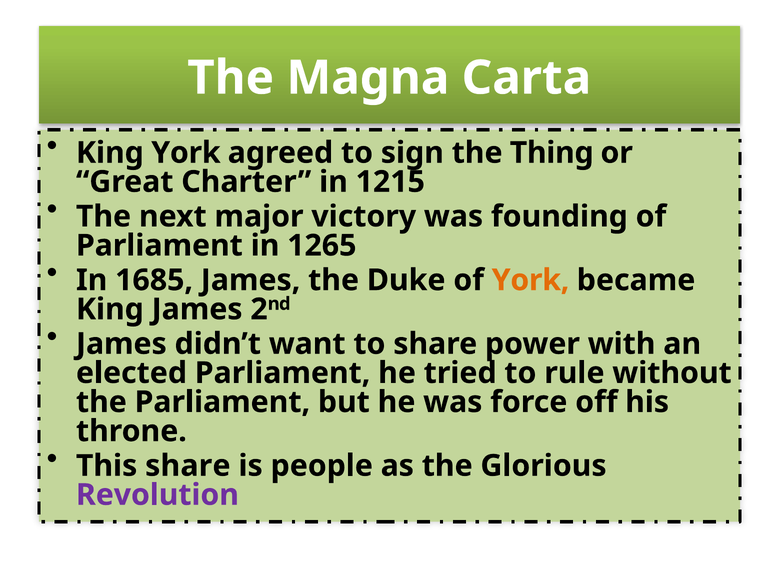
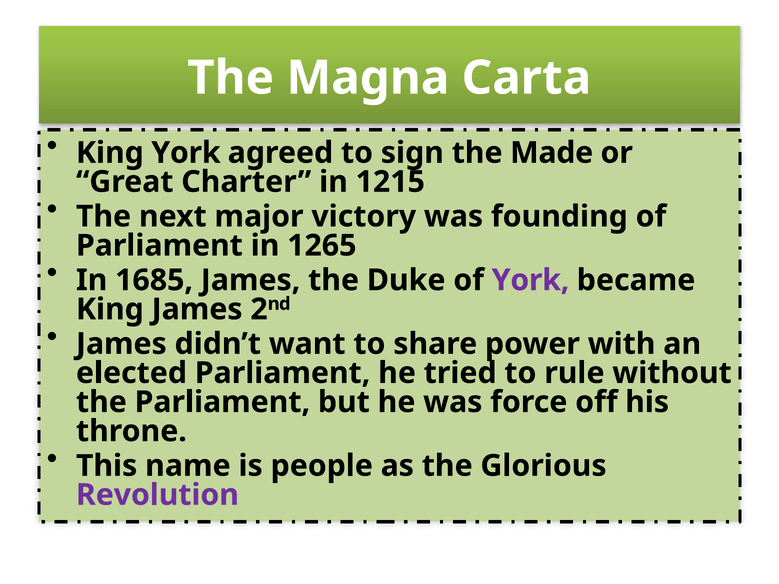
Thing: Thing -> Made (552, 153)
York colour: orange -> purple (530, 280)
This share: share -> name (188, 466)
